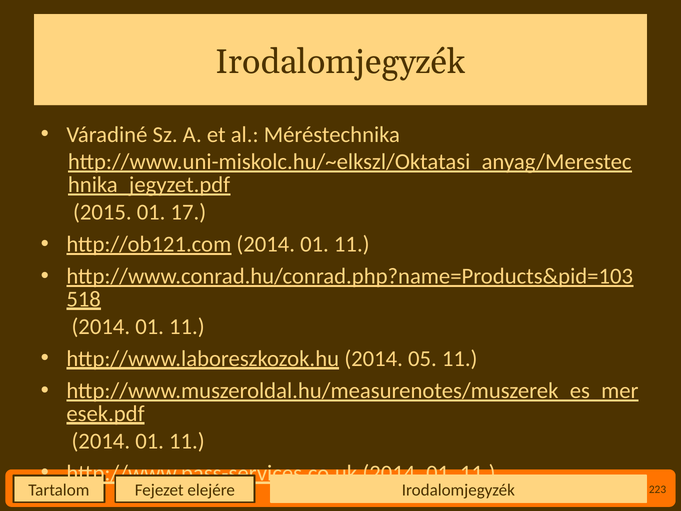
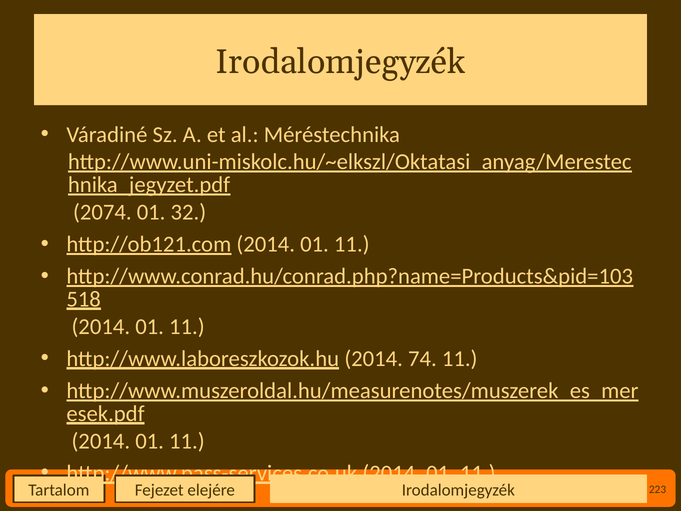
2015: 2015 -> 2074 (102, 212)
17: 17 -> 32 (188, 212)
05: 05 -> 74 (422, 358)
